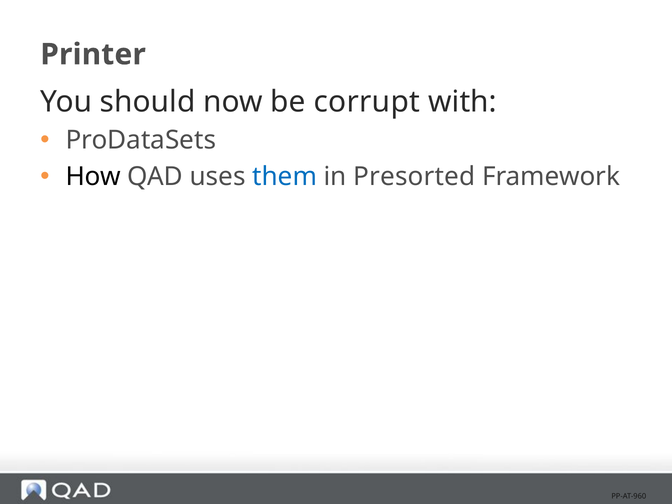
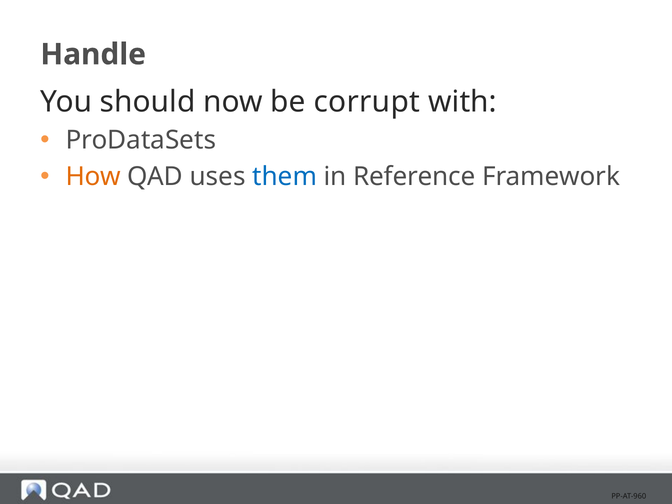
Printer: Printer -> Handle (93, 54)
How colour: black -> orange (93, 177)
Presorted: Presorted -> Reference (414, 177)
